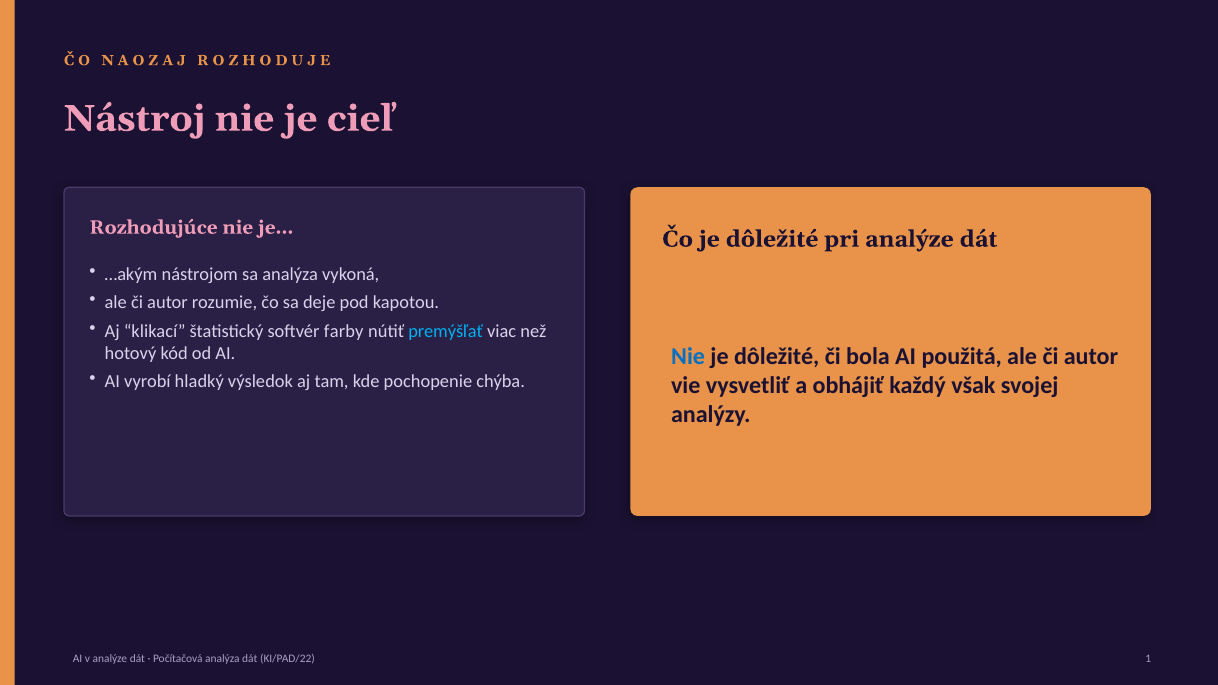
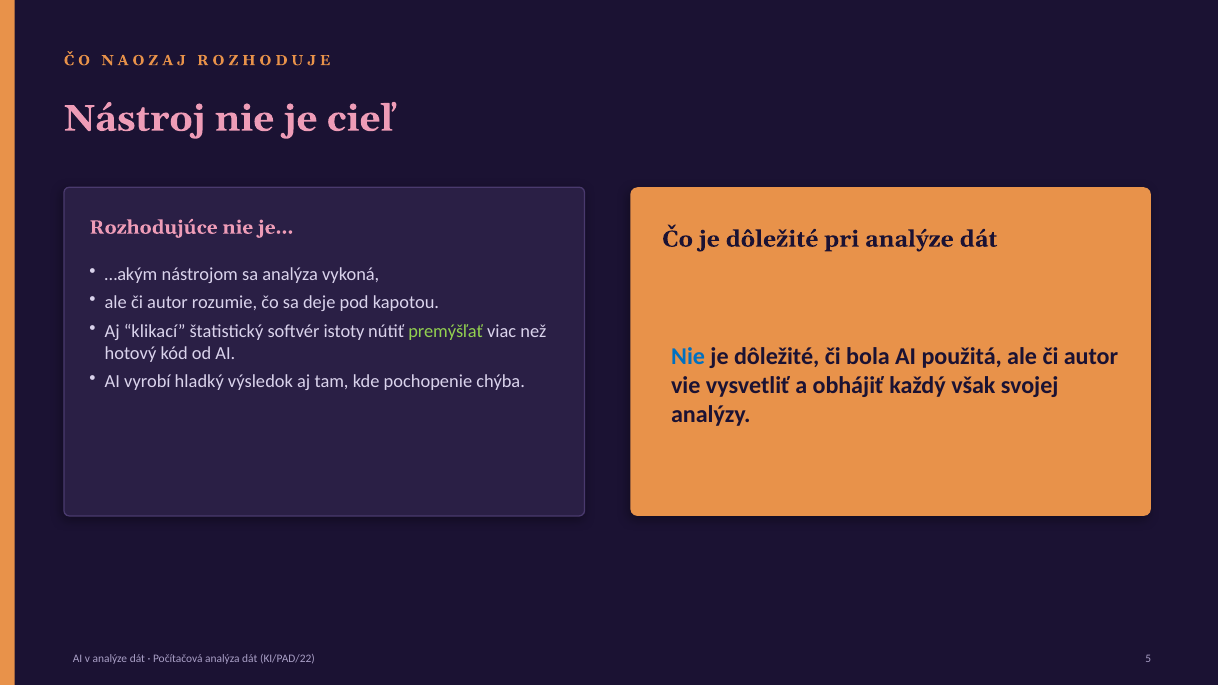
farby: farby -> istoty (344, 331)
premýšľať colour: light blue -> light green (446, 331)
1: 1 -> 5 (1148, 658)
